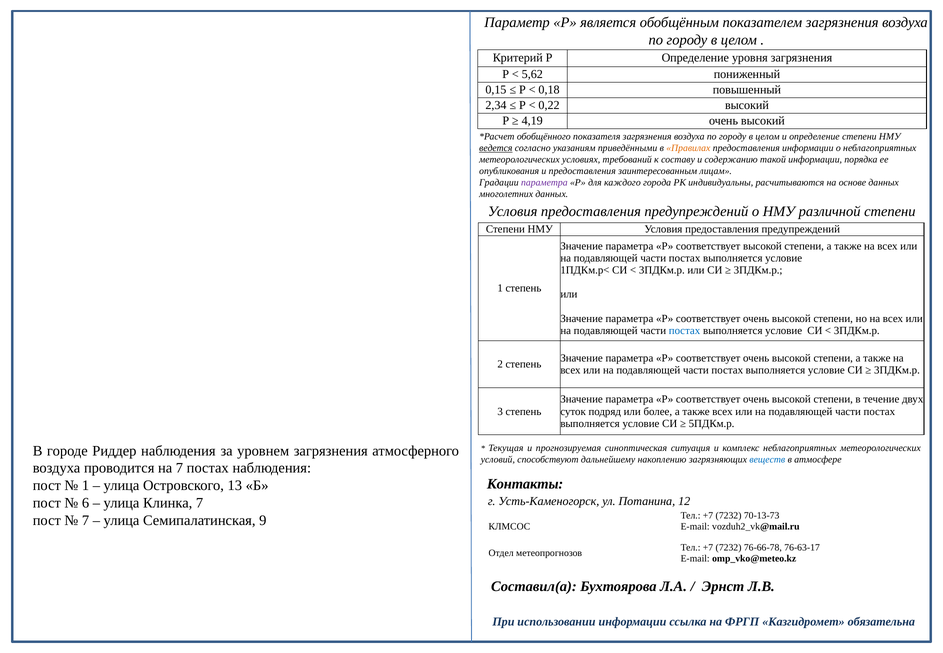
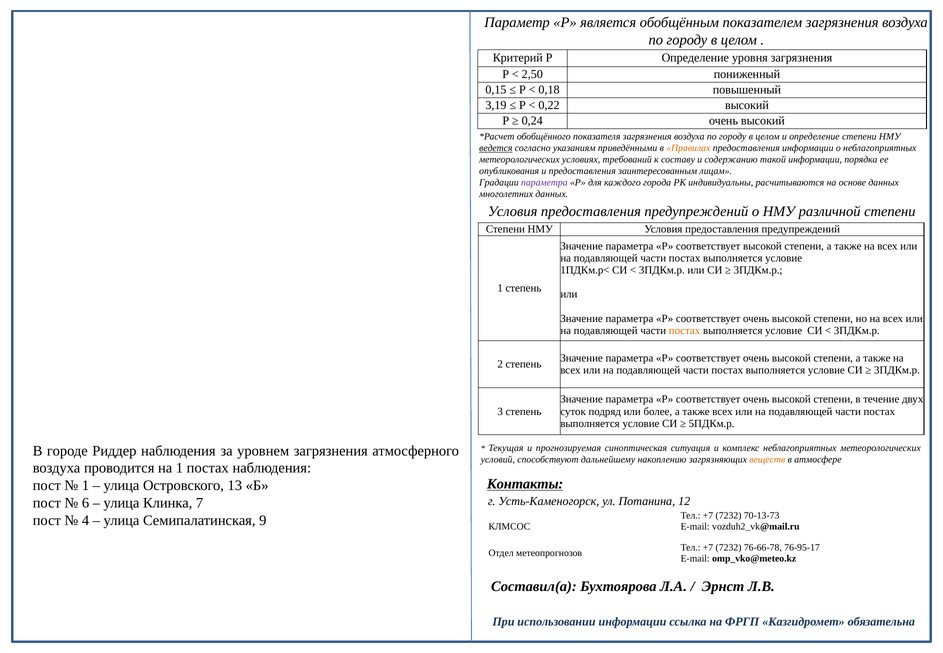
5,62: 5,62 -> 2,50 (532, 74)
2,34: 2,34 -> 3,19 (496, 105)
4,19: 4,19 -> 0,24 (532, 121)
постах colour: blue -> orange (685, 330)
веществ colour: blue -> orange (767, 459)
на 7: 7 -> 1 (179, 468)
Контакты underline: none -> present (525, 484)
7: 7 -> 4 (86, 520)
76-63-17: 76-63-17 -> 76-95-17 (802, 547)
